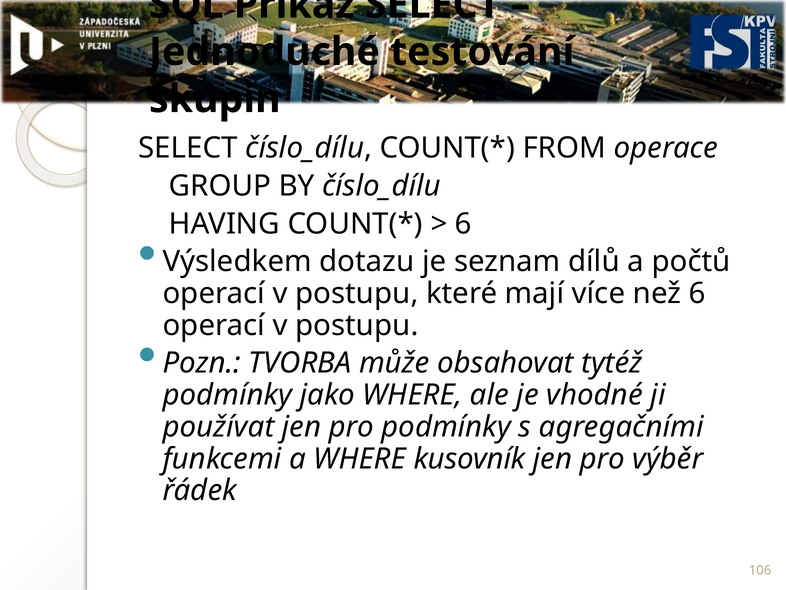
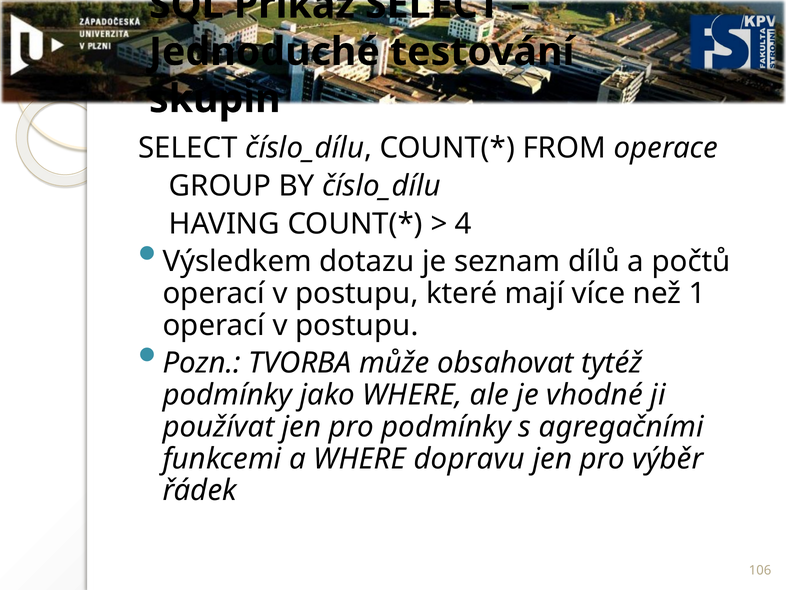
6: 6 -> 4 (463, 224)
než 6: 6 -> 1 (697, 293)
kusovník: kusovník -> dopravu (469, 458)
